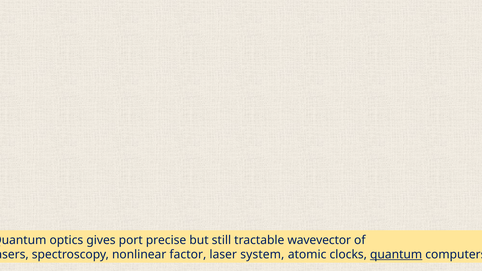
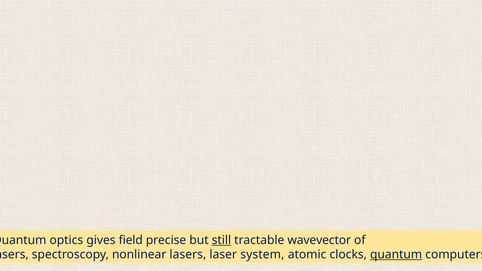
port: port -> field (131, 240)
still underline: none -> present (221, 240)
nonlinear factor: factor -> lasers (188, 255)
